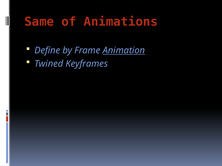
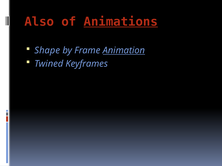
Same: Same -> Also (39, 22)
Animations underline: none -> present (121, 22)
Define: Define -> Shape (47, 51)
